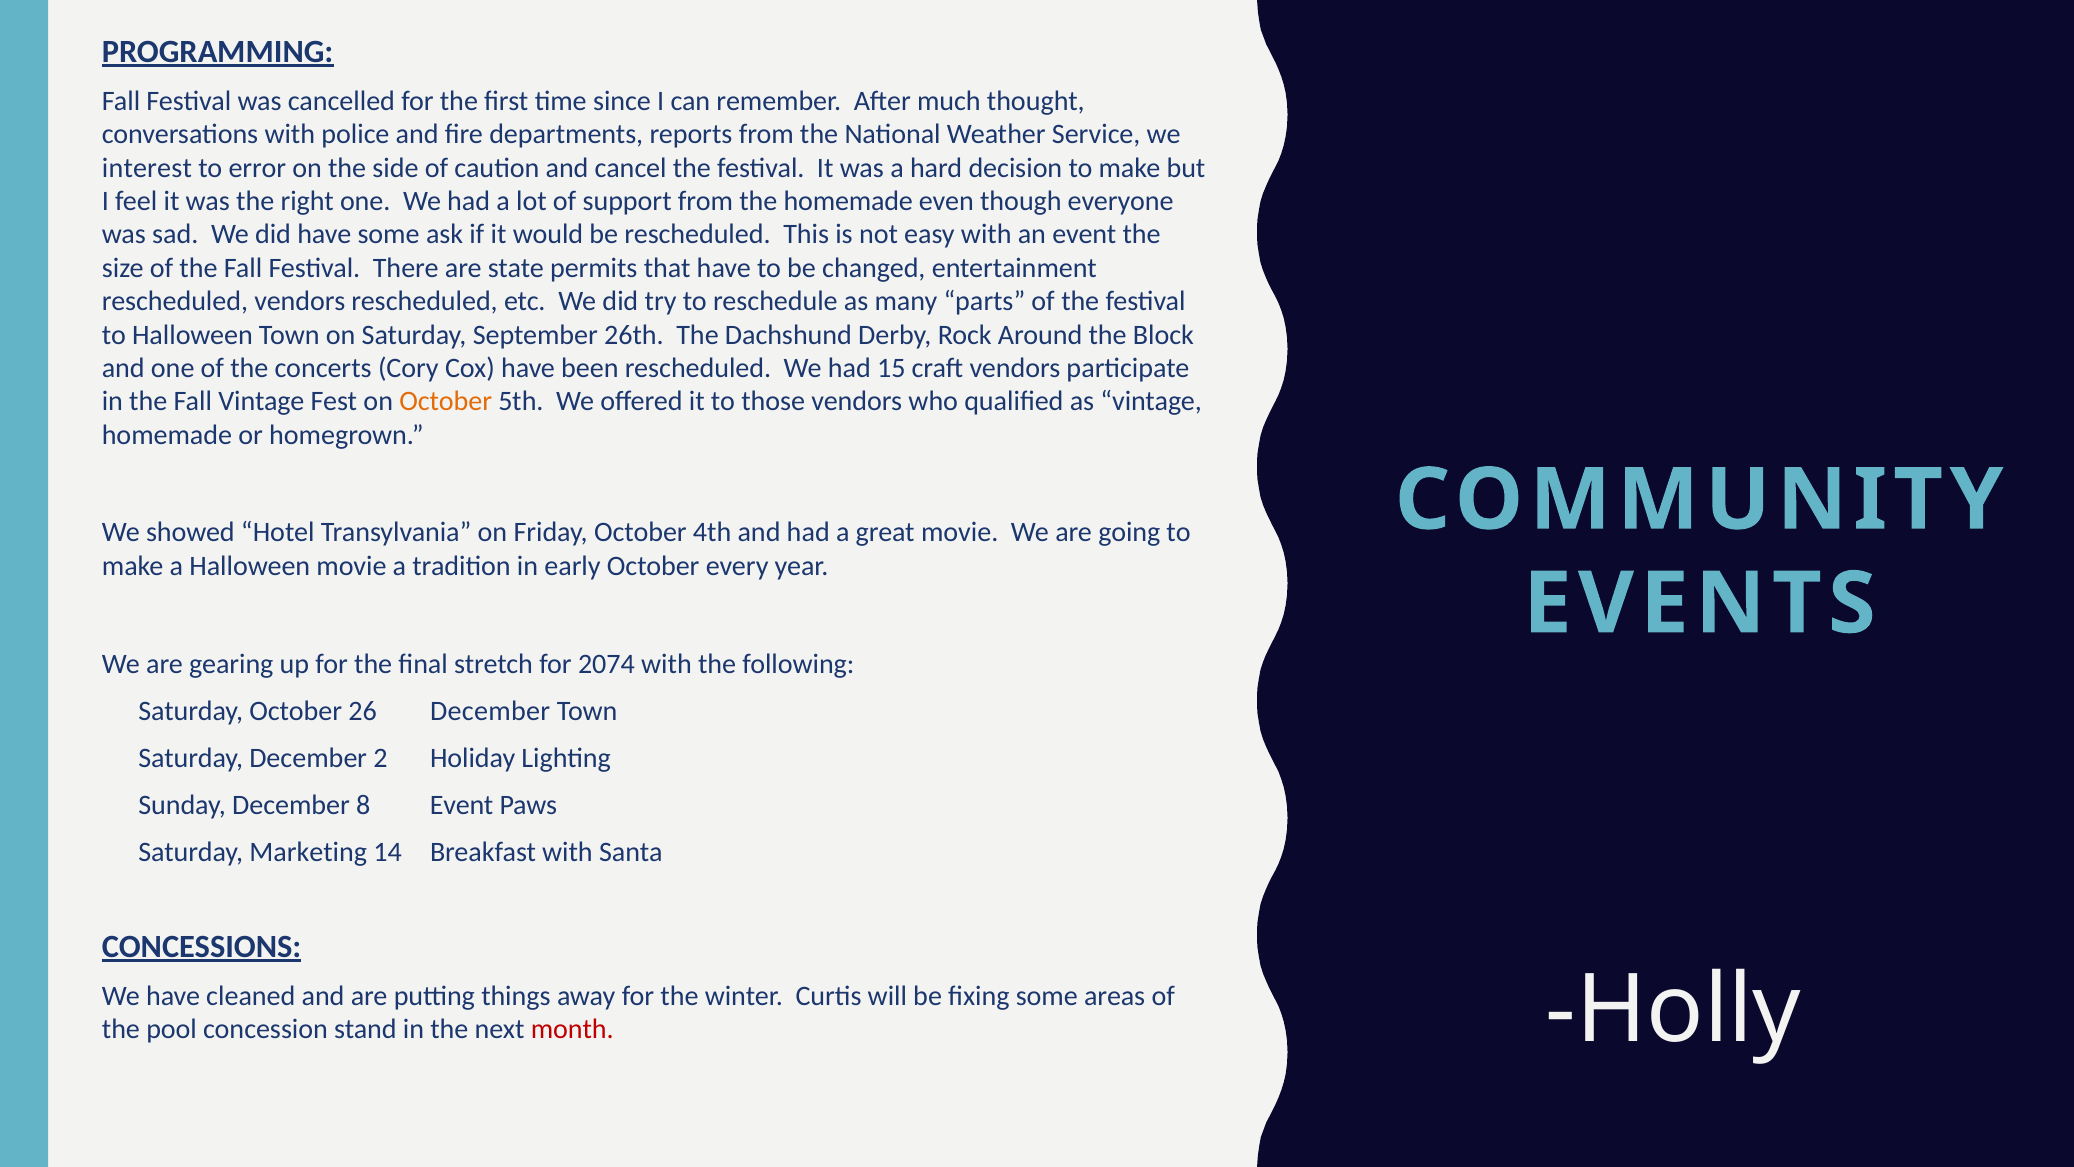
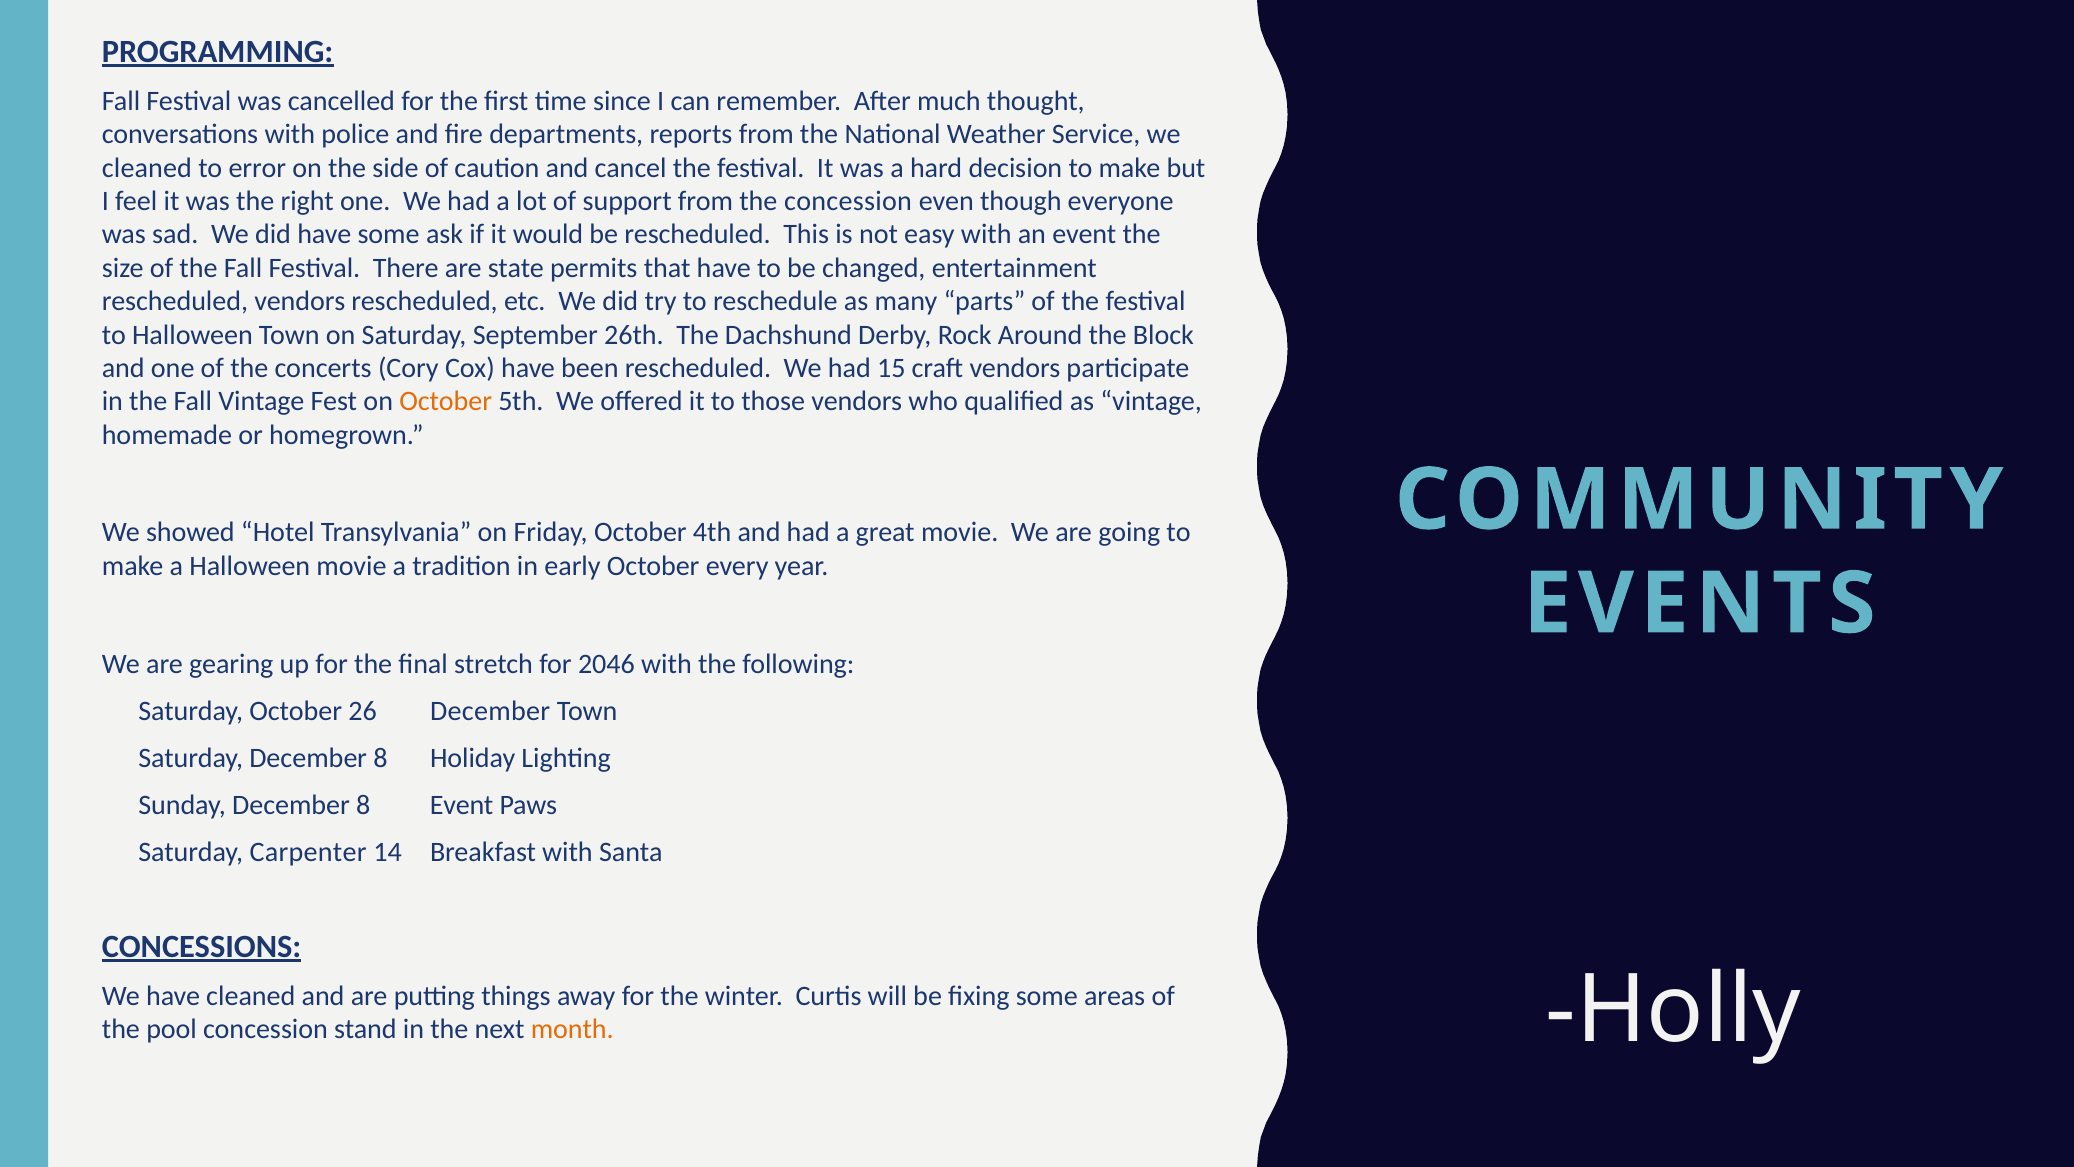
interest: interest -> cleaned (147, 168)
the homemade: homemade -> concession (848, 201)
2074: 2074 -> 2046 (606, 664)
Saturday December 2: 2 -> 8 (380, 758)
Marketing: Marketing -> Carpenter (308, 851)
month colour: red -> orange (572, 1029)
